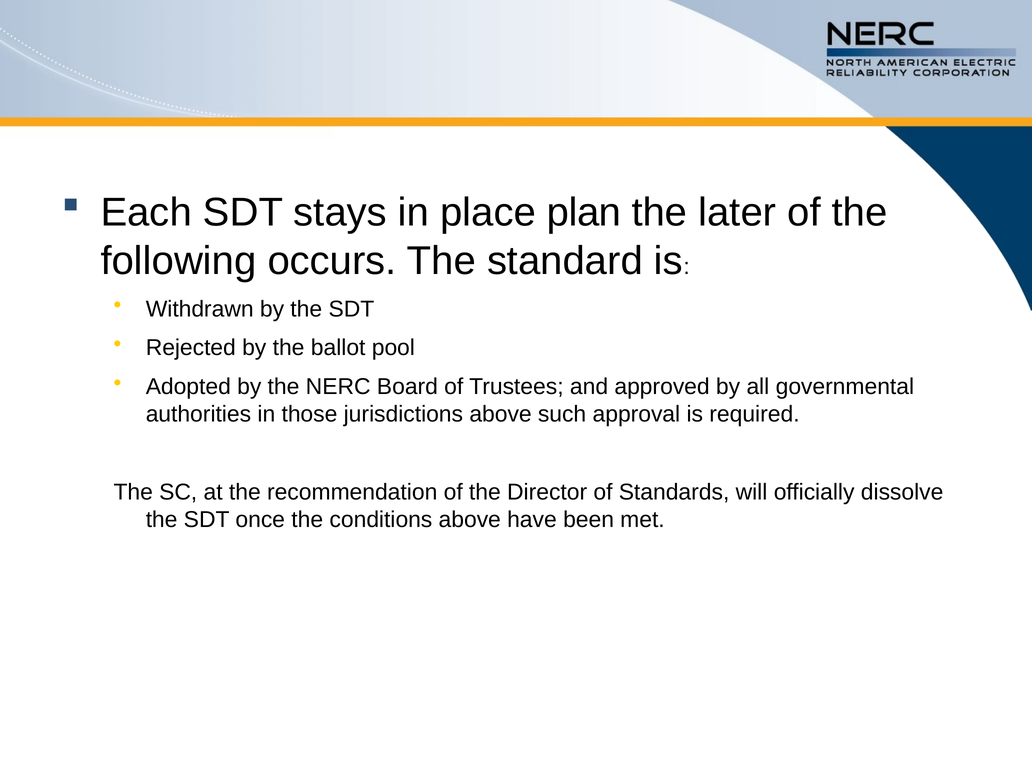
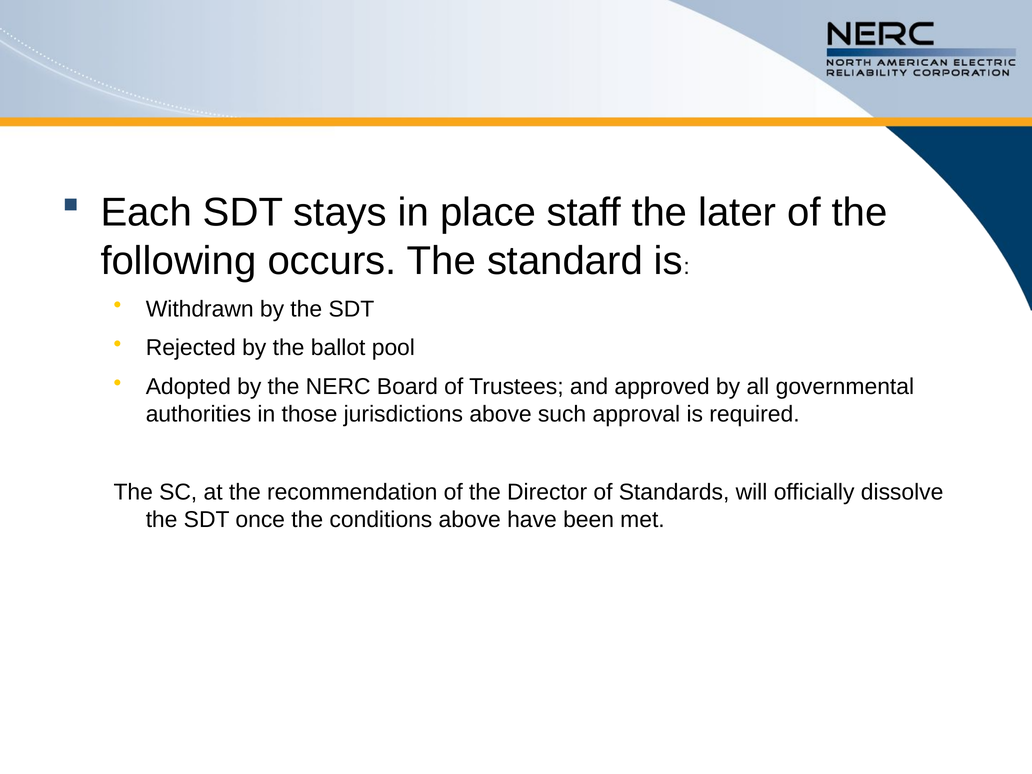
plan: plan -> staff (584, 213)
